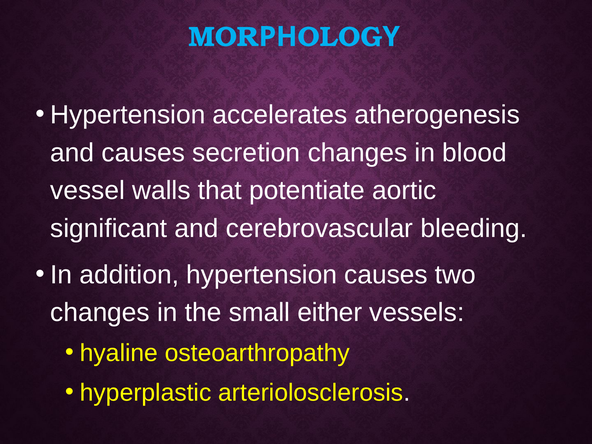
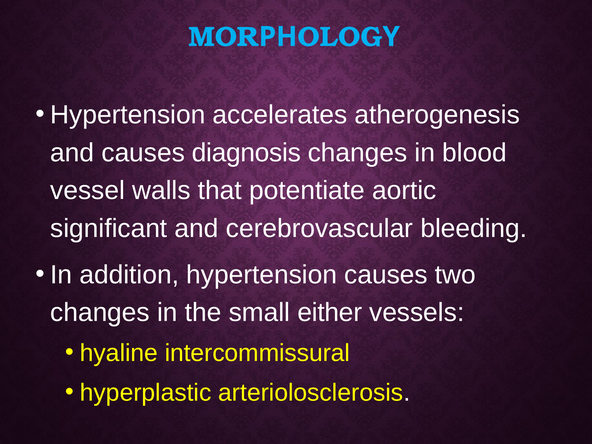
secretion: secretion -> diagnosis (246, 153)
osteoarthropathy: osteoarthropathy -> intercommissural (257, 353)
